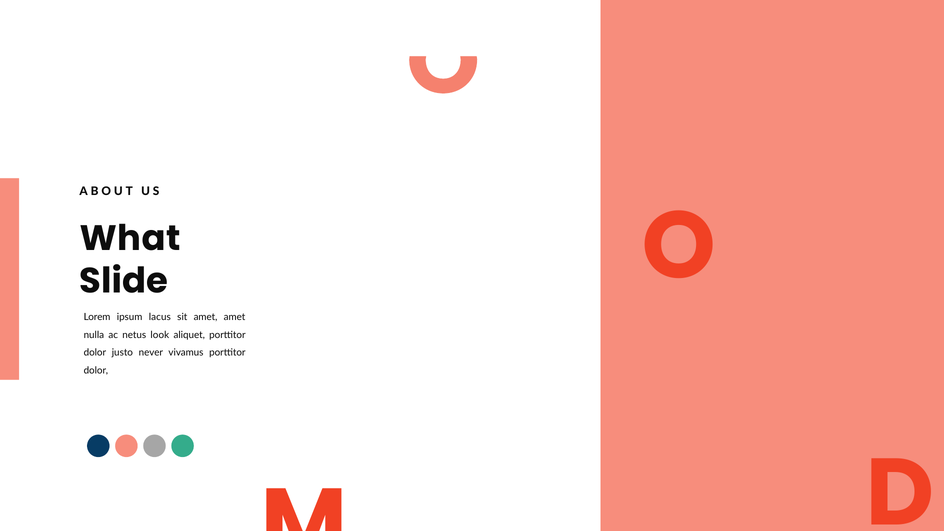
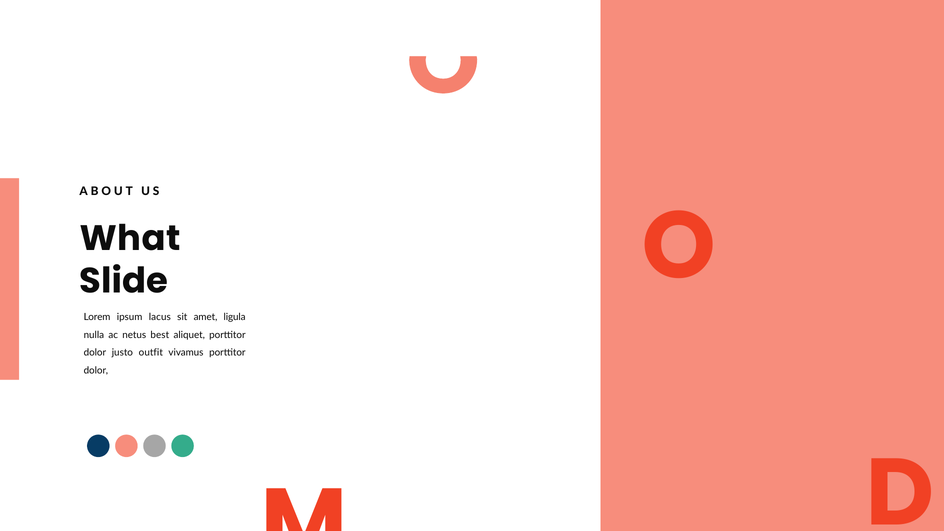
amet amet: amet -> ligula (235, 317)
look: look -> best (160, 335)
never: never -> outfit (151, 353)
